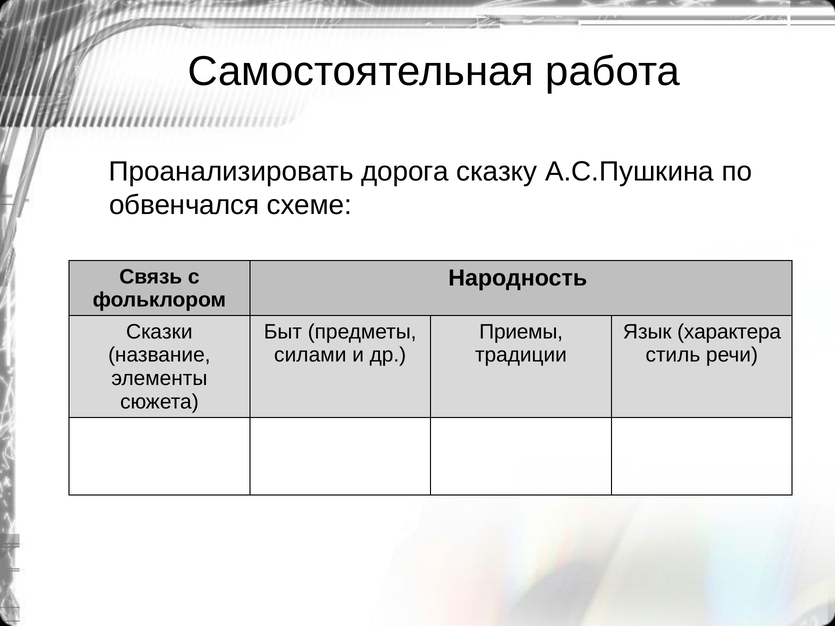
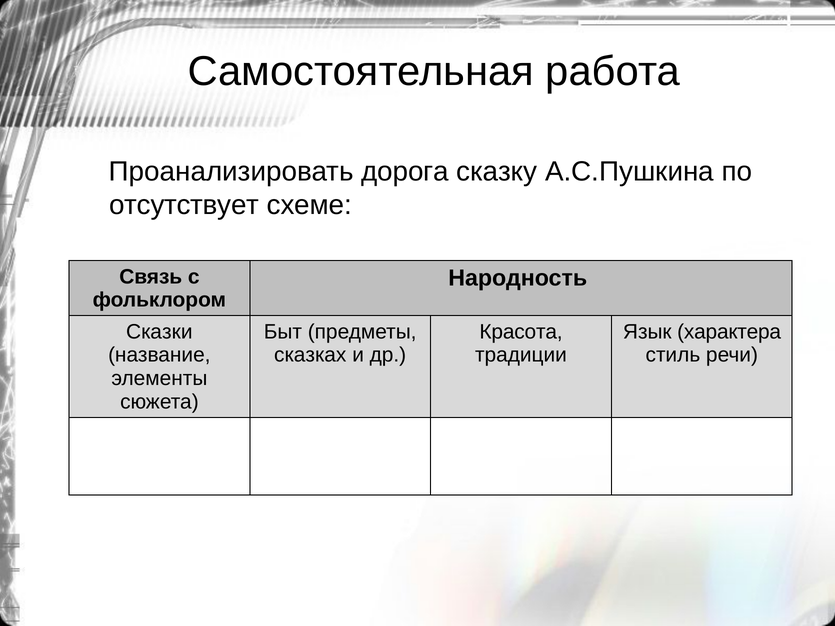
обвенчался: обвенчался -> отсутствует (184, 205)
Приемы: Приемы -> Красота (521, 332)
силами: силами -> сказках (310, 355)
